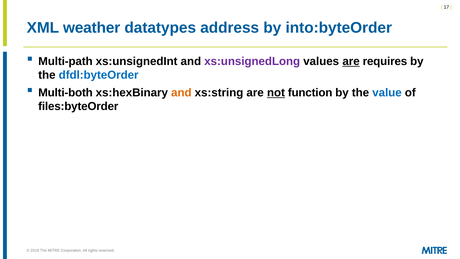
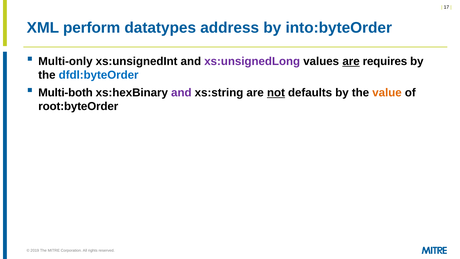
weather: weather -> perform (92, 28)
Multi-path: Multi-path -> Multi-only (65, 61)
and colour: orange -> purple (181, 93)
function: function -> defaults (310, 93)
value colour: blue -> orange (387, 93)
files:byteOrder: files:byteOrder -> root:byteOrder (78, 106)
